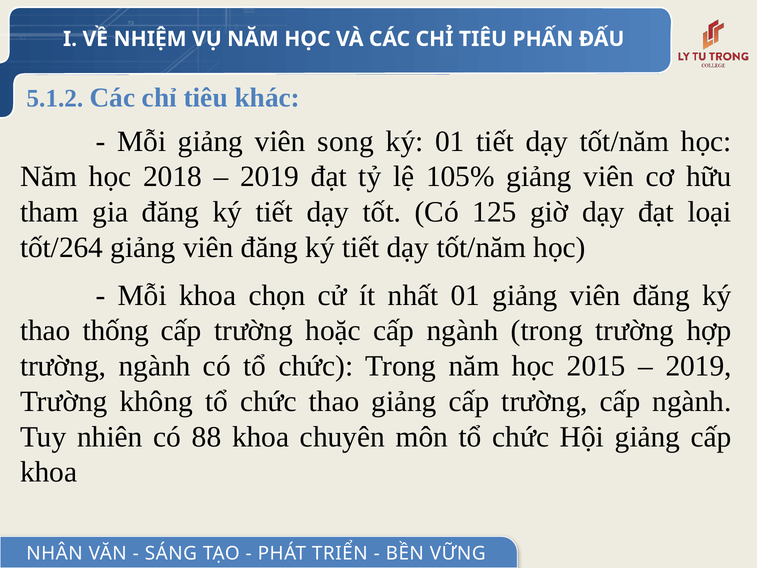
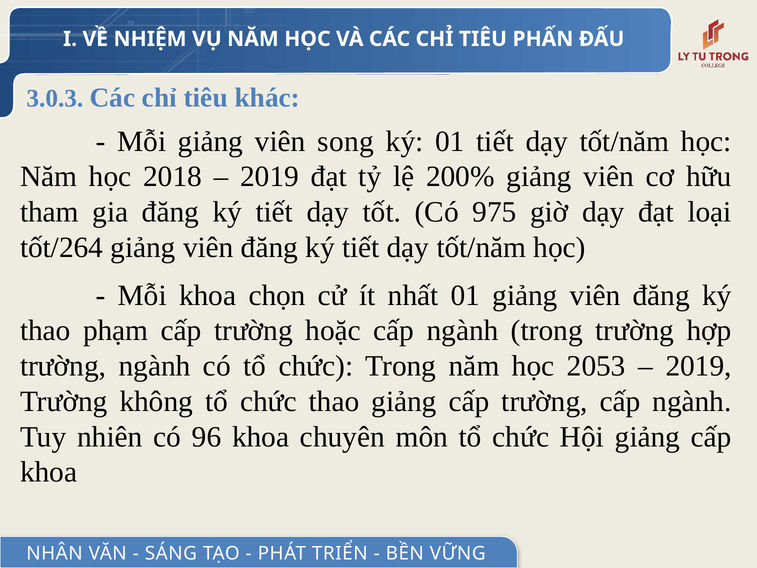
5.1.2: 5.1.2 -> 3.0.3 (55, 98)
105%: 105% -> 200% (460, 177)
125: 125 -> 975 (494, 212)
thống: thống -> phạm (116, 331)
2015: 2015 -> 2053 (596, 366)
88: 88 -> 96 (207, 437)
